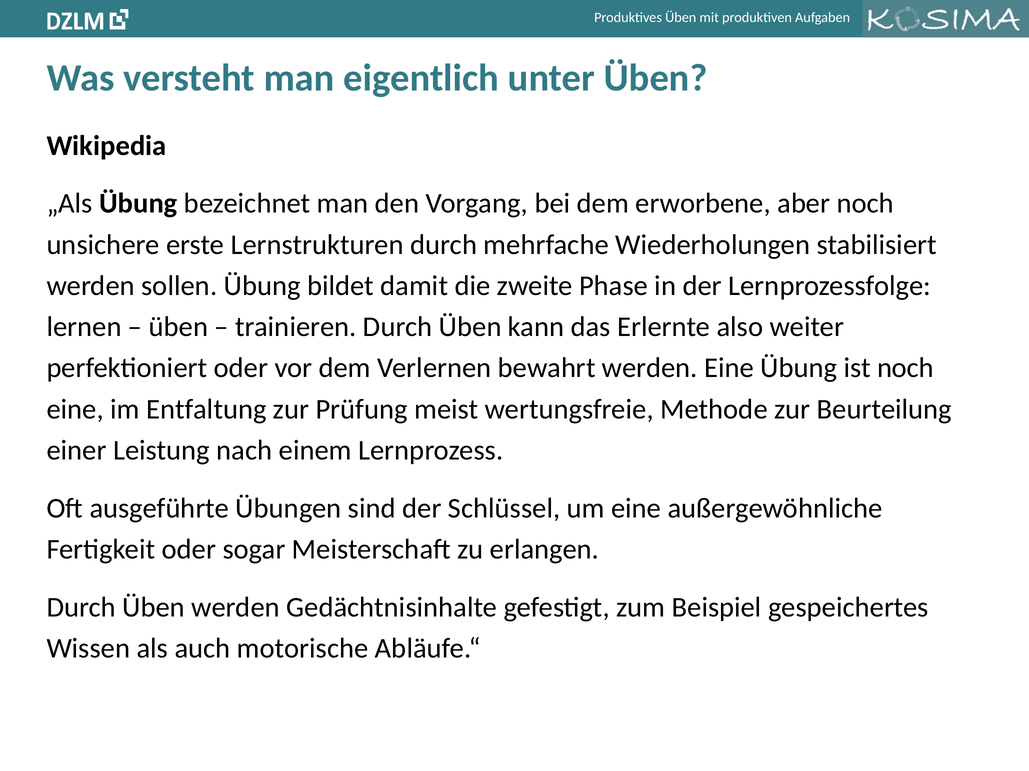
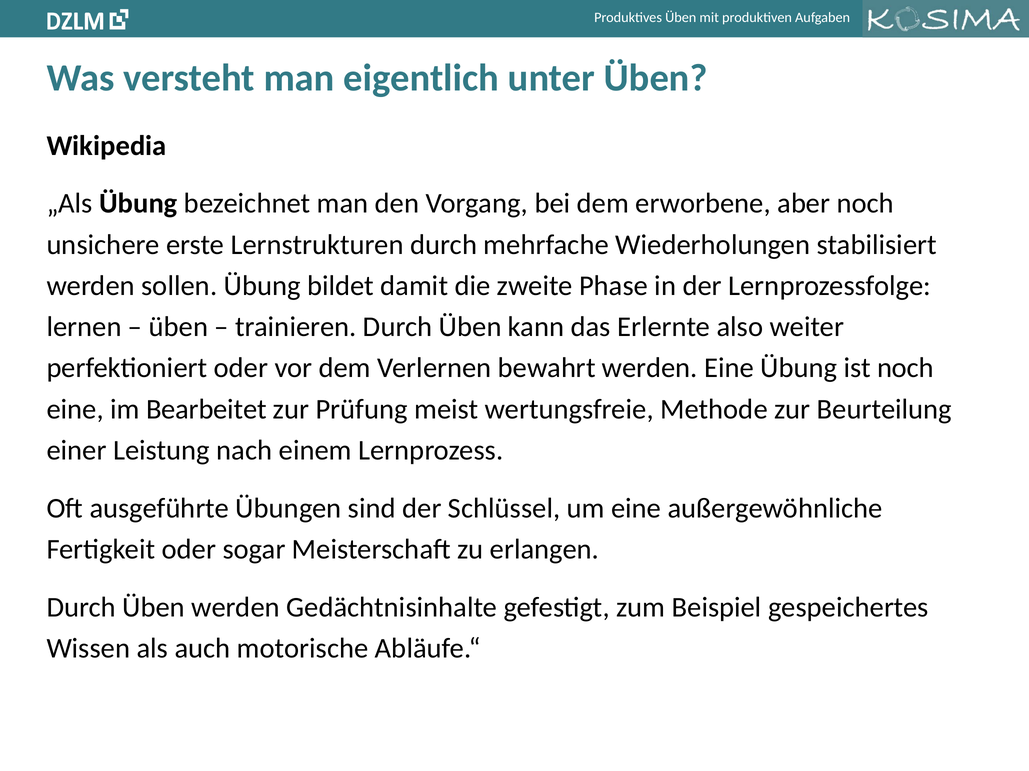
Entfaltung: Entfaltung -> Bearbeitet (206, 409)
